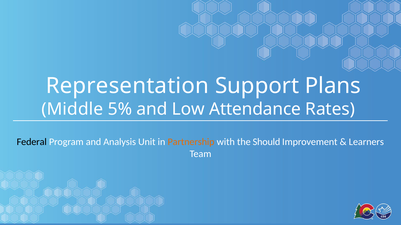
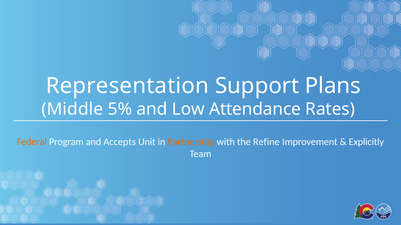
Federal colour: black -> orange (32, 142)
Analysis: Analysis -> Accepts (120, 142)
Should: Should -> Refine (266, 142)
Learners: Learners -> Explicitly (366, 142)
